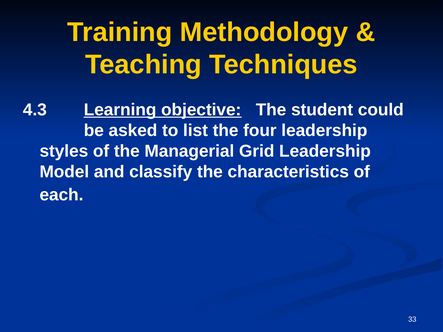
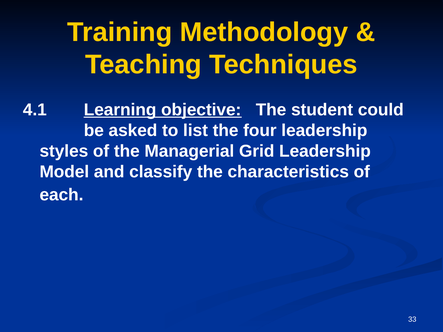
4.3: 4.3 -> 4.1 (35, 110)
